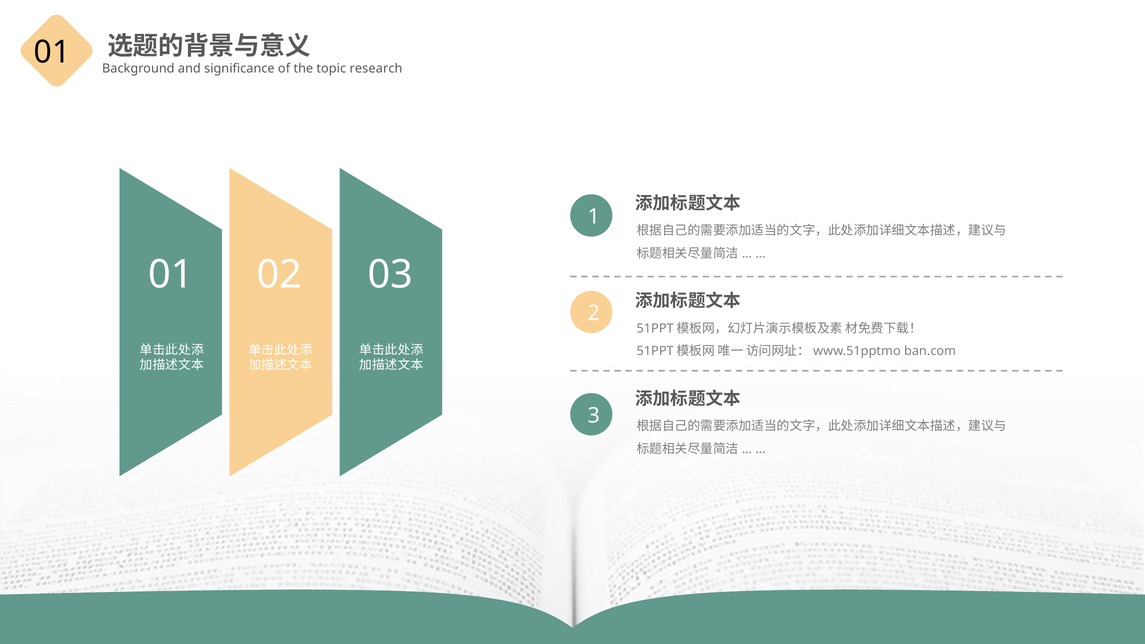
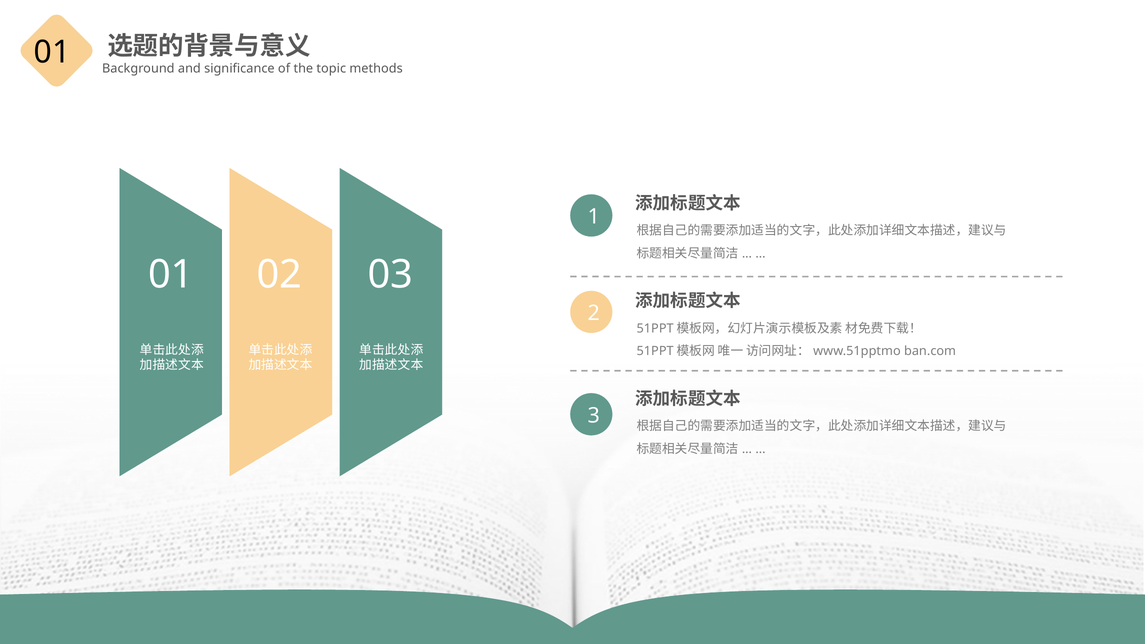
research: research -> methods (376, 69)
